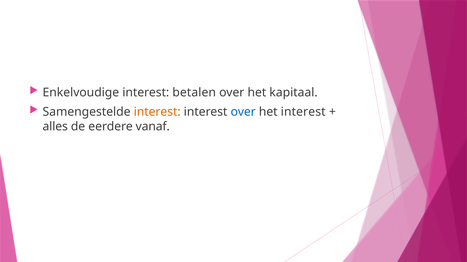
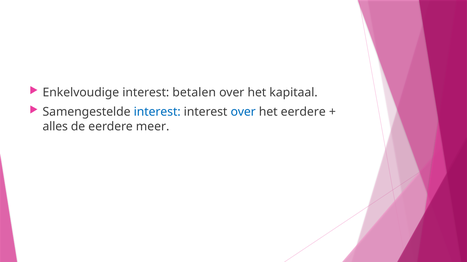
interest colour: orange -> blue (157, 112)
het interest: interest -> eerdere (303, 112)
vanaf: vanaf -> meer (153, 127)
